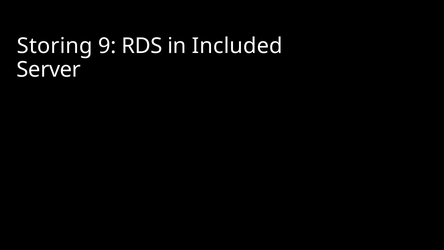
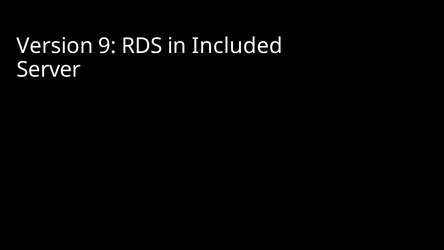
Storing: Storing -> Version (55, 46)
